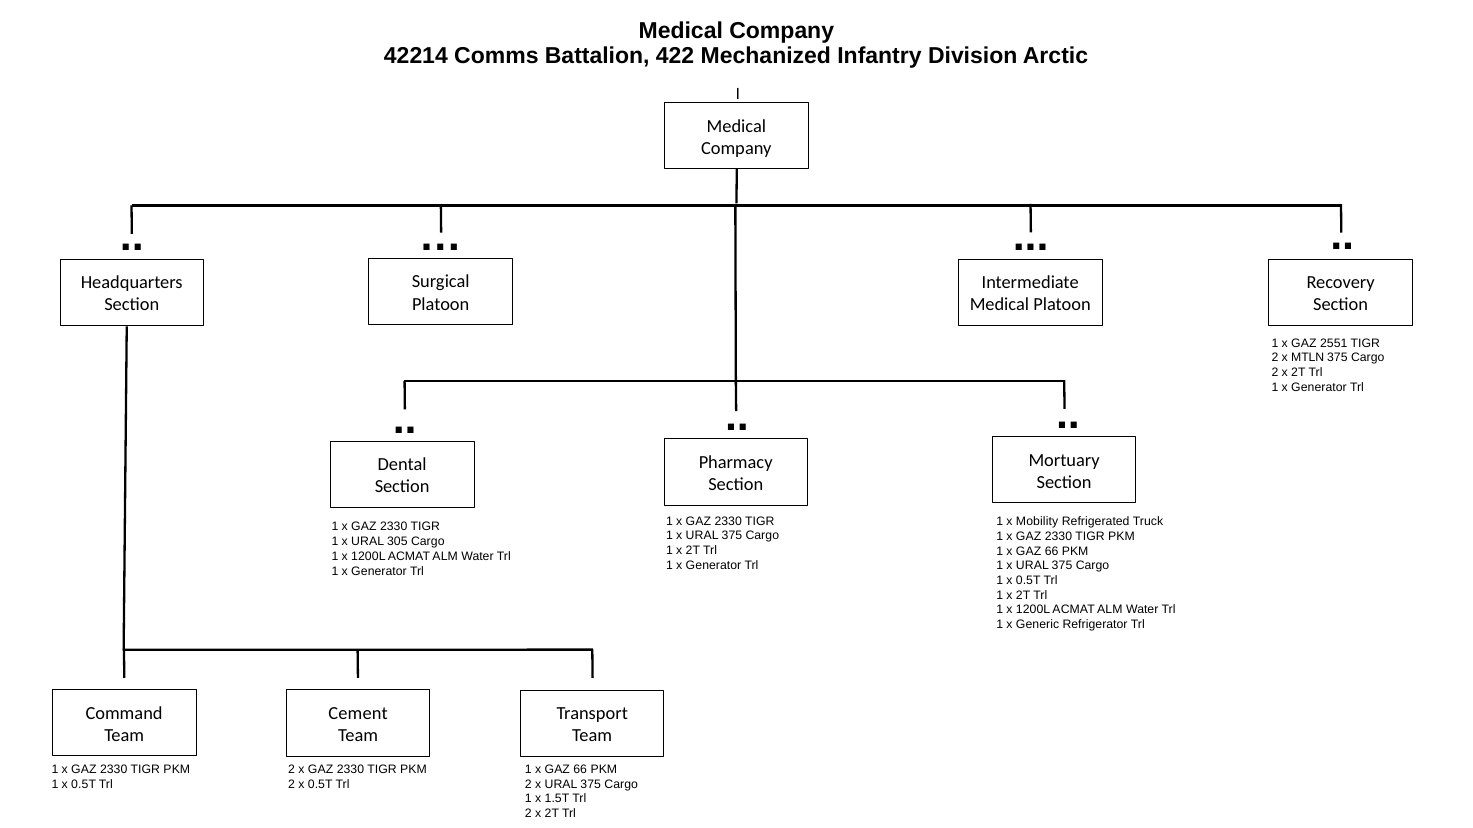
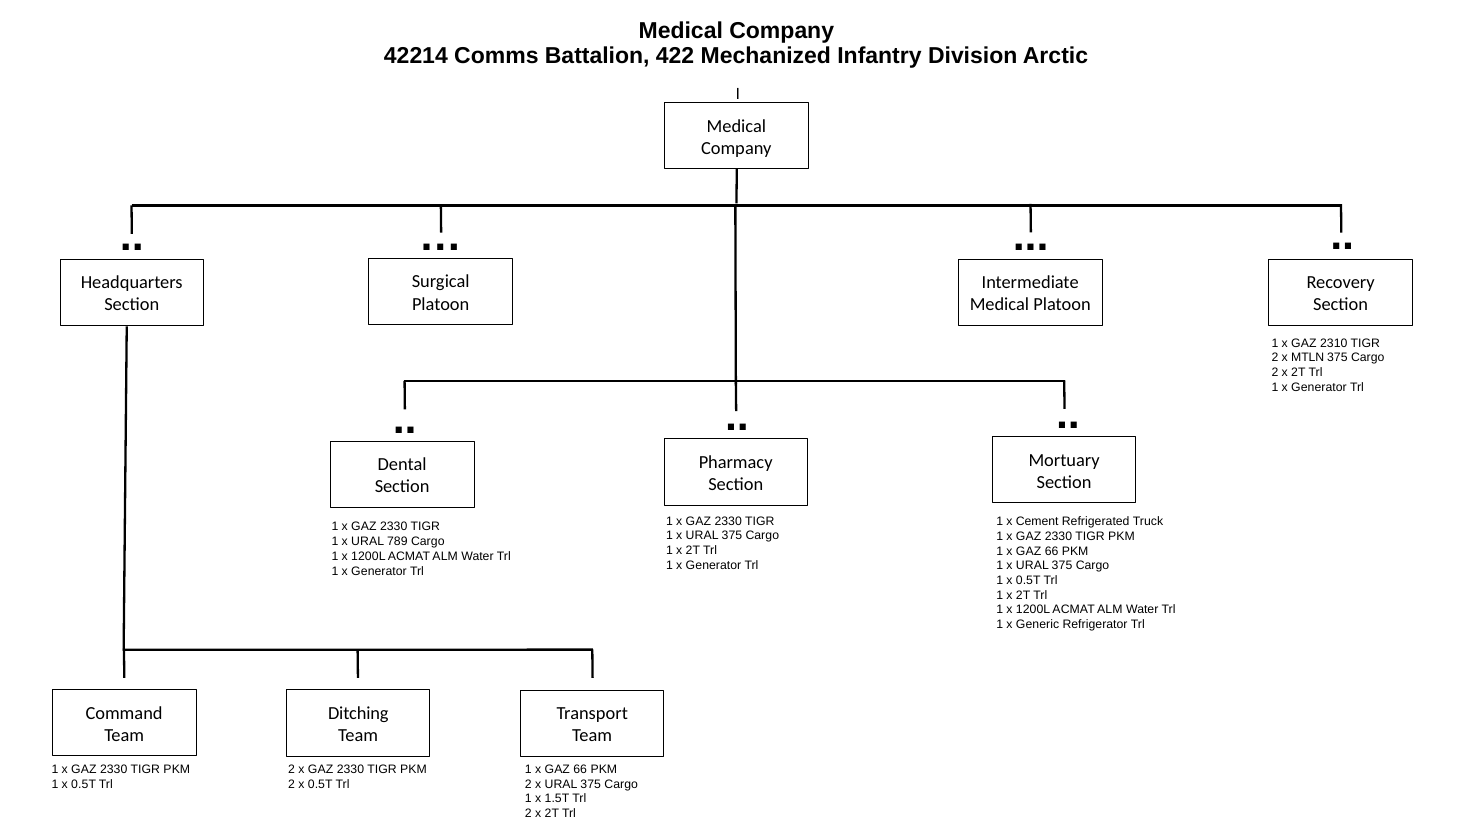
2551: 2551 -> 2310 (1334, 343)
Mobility: Mobility -> Cement (1037, 522)
305: 305 -> 789 (397, 542)
Cement: Cement -> Ditching (358, 714)
